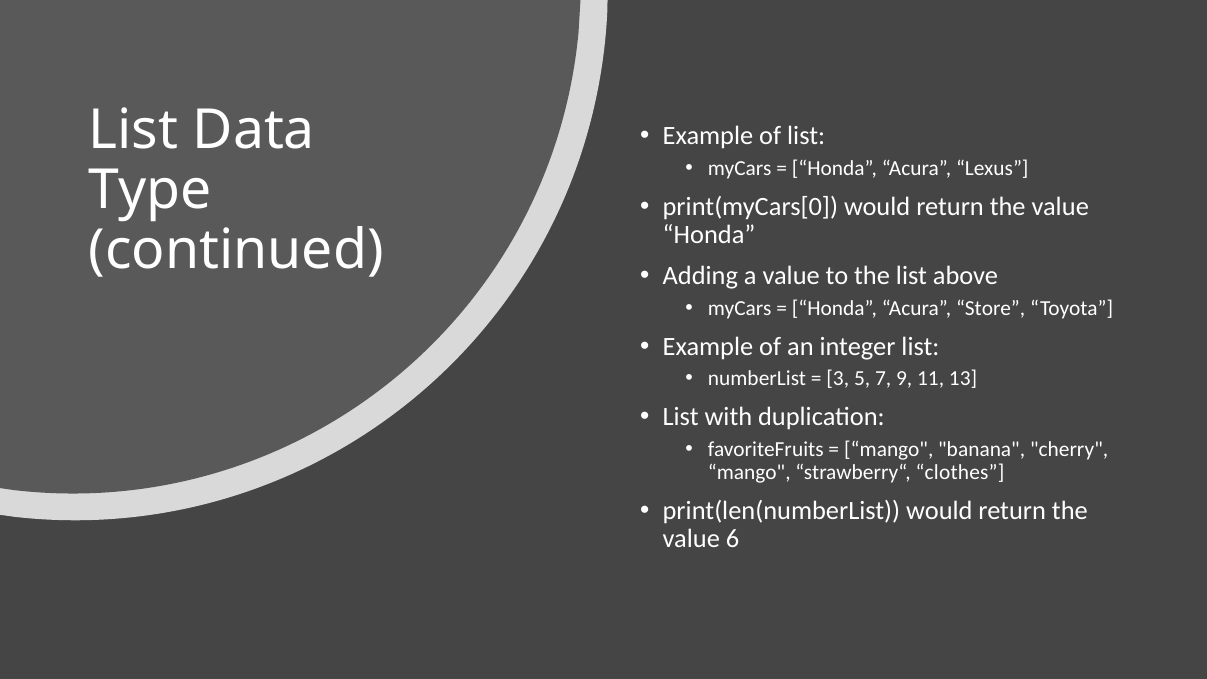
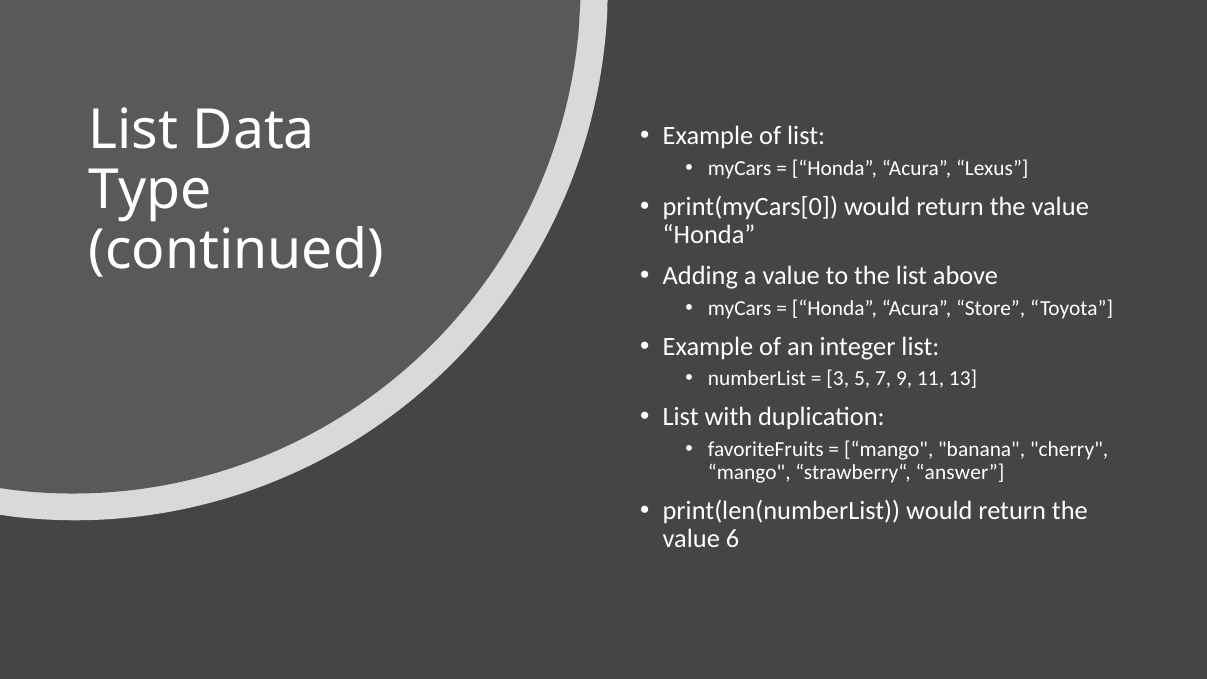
clothes: clothes -> answer (960, 472)
